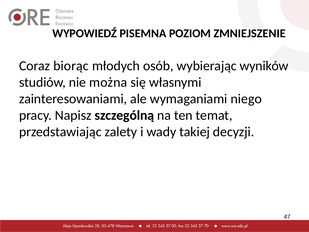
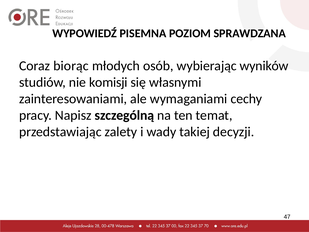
ZMNIEJSZENIE: ZMNIEJSZENIE -> SPRAWDZANA (250, 33)
można: można -> komisji (108, 82)
niego: niego -> cechy (246, 99)
